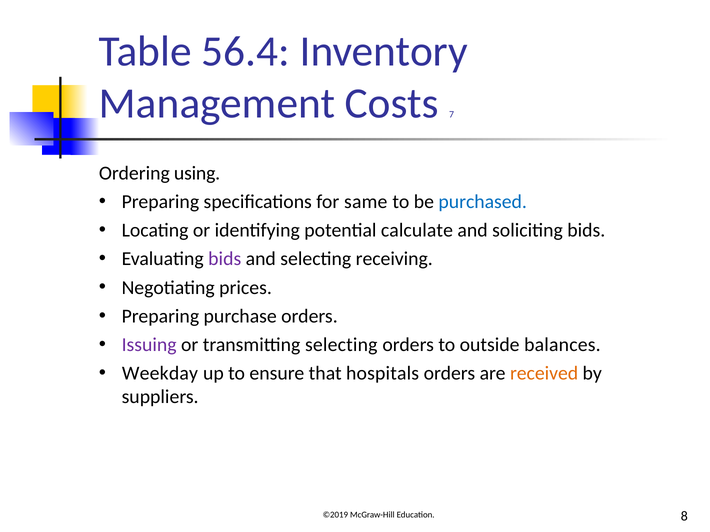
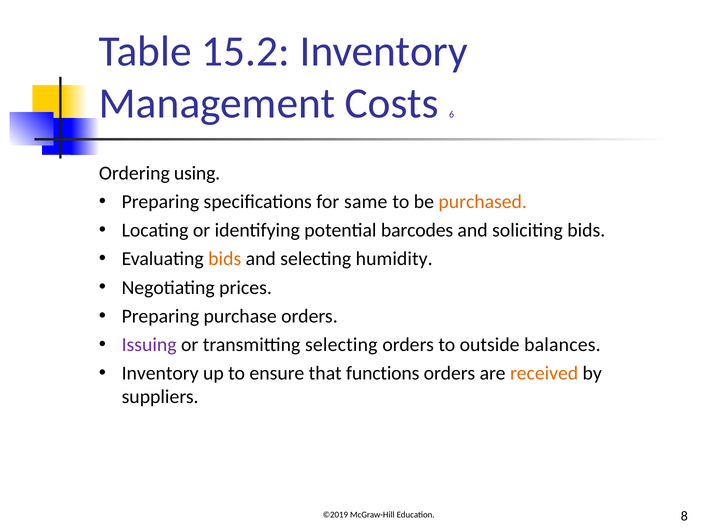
56.4: 56.4 -> 15.2 (246, 52)
7: 7 -> 6 (452, 115)
purchased colour: blue -> orange (483, 202)
calculate: calculate -> barcodes (417, 231)
bids colour: purple -> orange (225, 259)
receiving: receiving -> humidity (394, 259)
Weekday: Weekday -> Inventory (160, 374)
hospitals: hospitals -> functions (383, 374)
